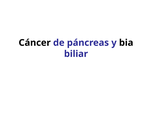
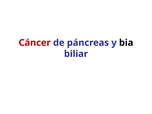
Cáncer colour: black -> red (35, 43)
